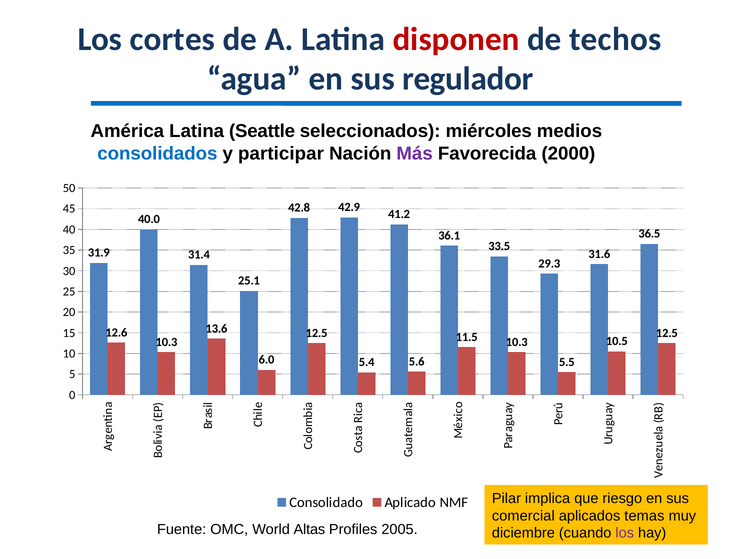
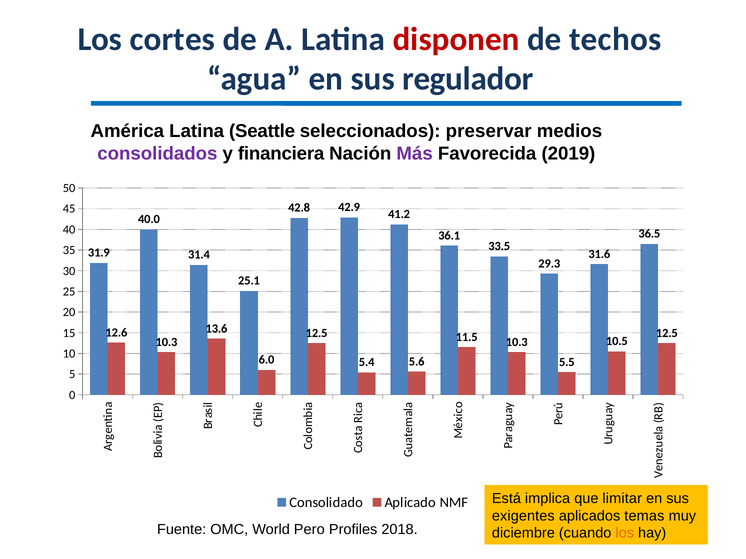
miércoles: miércoles -> preservar (489, 131)
consolidados colour: blue -> purple (157, 154)
participar: participar -> financiera (281, 154)
2000: 2000 -> 2019 (568, 154)
Pilar: Pilar -> Está (506, 499)
riesgo: riesgo -> limitar (622, 499)
comercial: comercial -> exigentes (523, 516)
Altas: Altas -> Pero (309, 530)
2005: 2005 -> 2018 (400, 530)
los colour: purple -> orange (625, 534)
